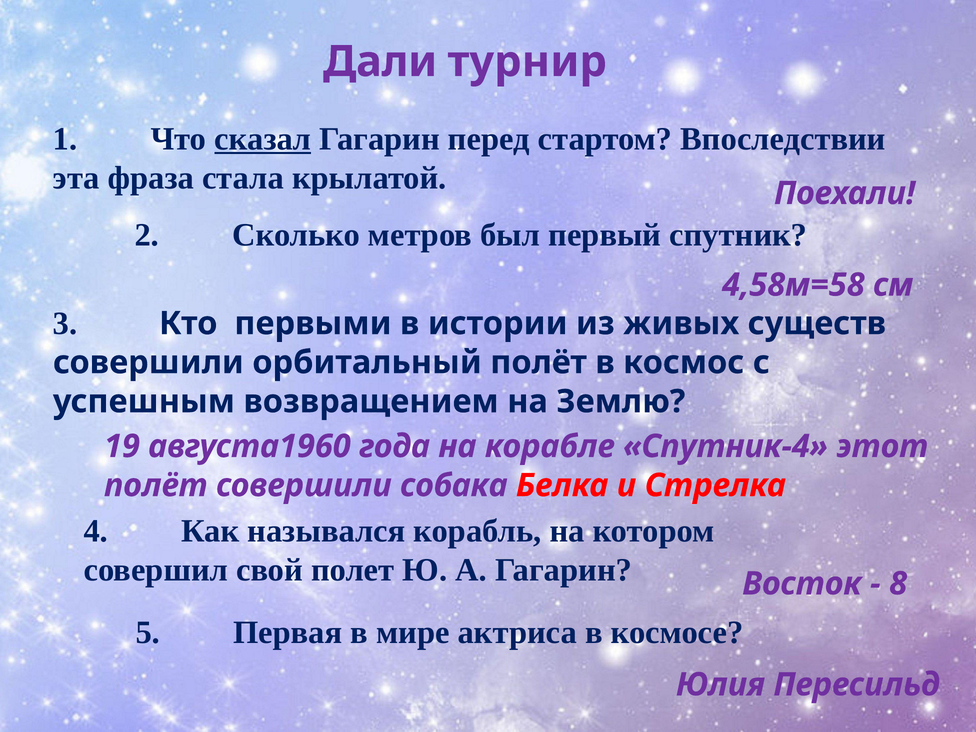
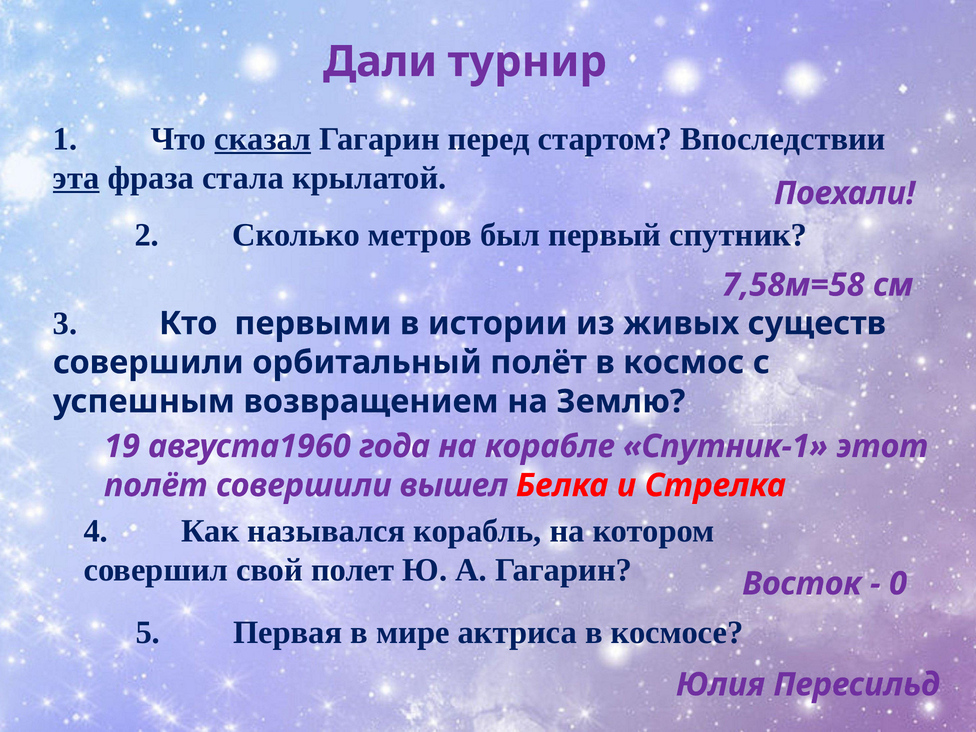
эта underline: none -> present (76, 178)
4,58м=58: 4,58м=58 -> 7,58м=58 (793, 285)
Спутник-4: Спутник-4 -> Спутник-1 (725, 446)
собака: собака -> вышел (454, 485)
8: 8 -> 0 (898, 584)
